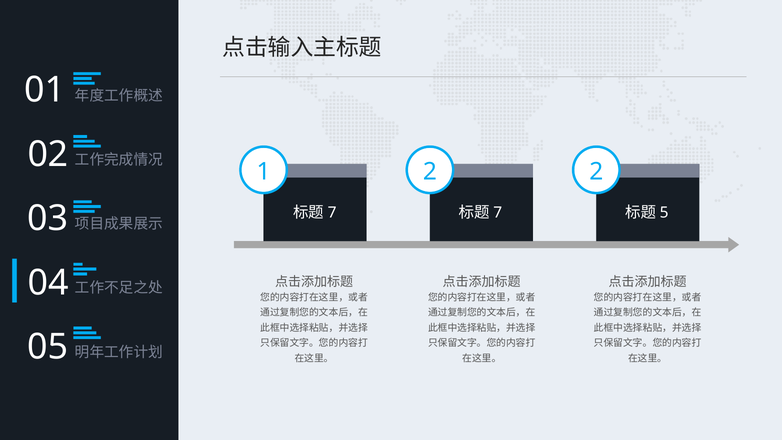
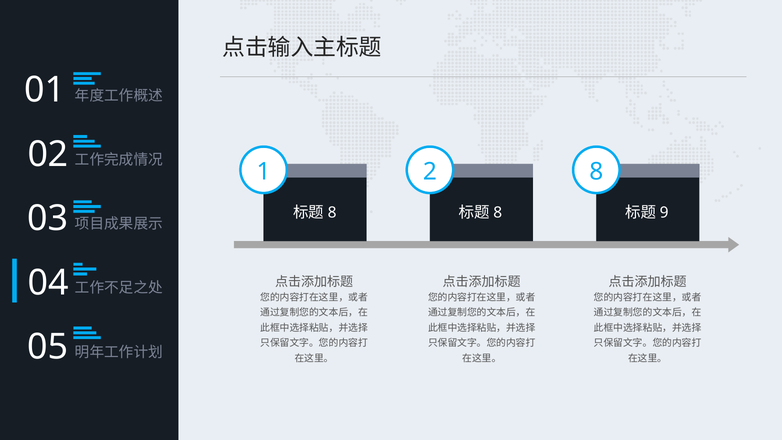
1 2: 2 -> 8 (596, 172)
7: 7 -> 8 (332, 213)
7: 7 -> 8 (498, 213)
5: 5 -> 9 (664, 213)
